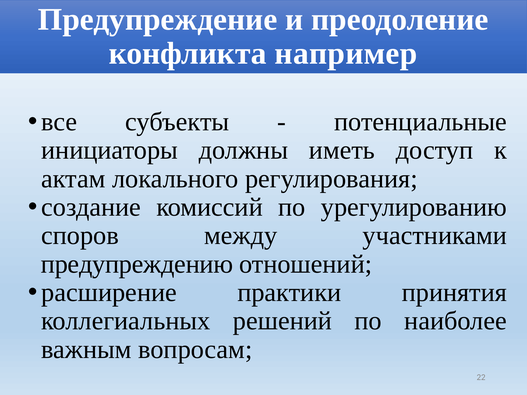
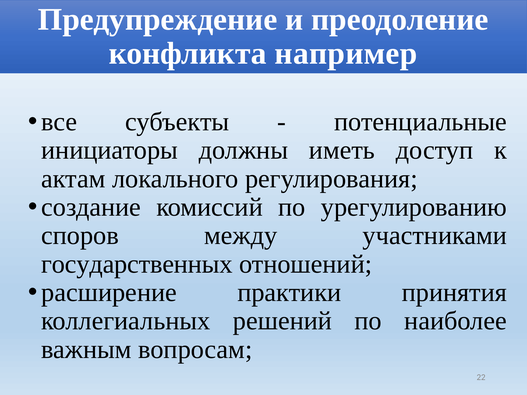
предупреждению: предупреждению -> государственных (137, 264)
